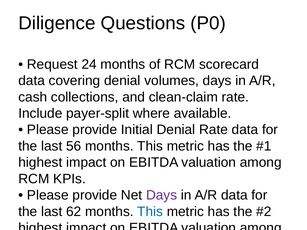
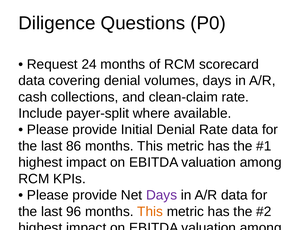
56: 56 -> 86 (74, 146)
62: 62 -> 96 (74, 212)
This colour: blue -> orange (150, 212)
